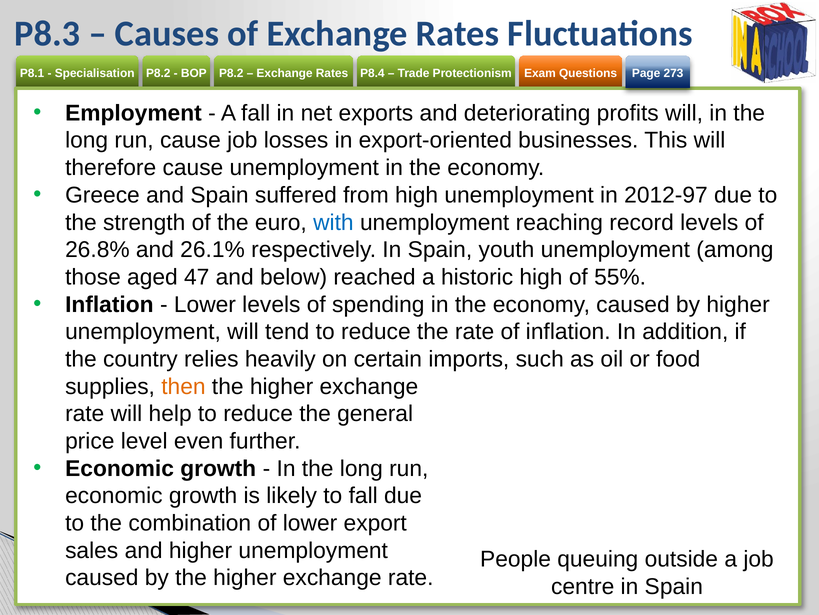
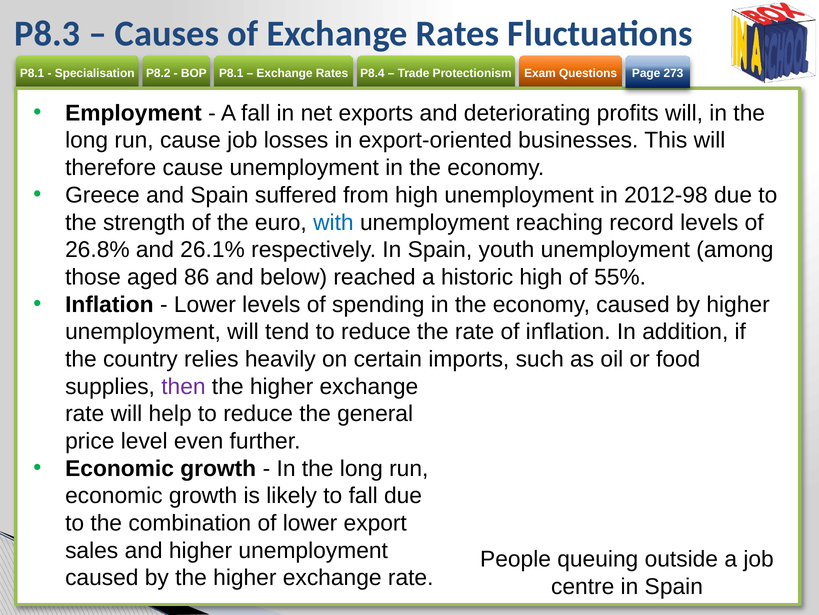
P8.2: P8.2 -> P8.1 (231, 73)
2012-97: 2012-97 -> 2012-98 (666, 195)
47: 47 -> 86 (197, 277)
then colour: orange -> purple (183, 386)
